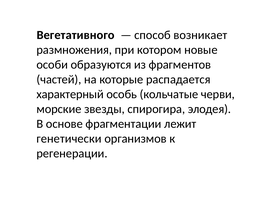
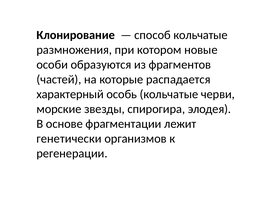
Вегетативного: Вегетативного -> Клонирование (76, 35)
способ возникает: возникает -> кольчатые (201, 35)
